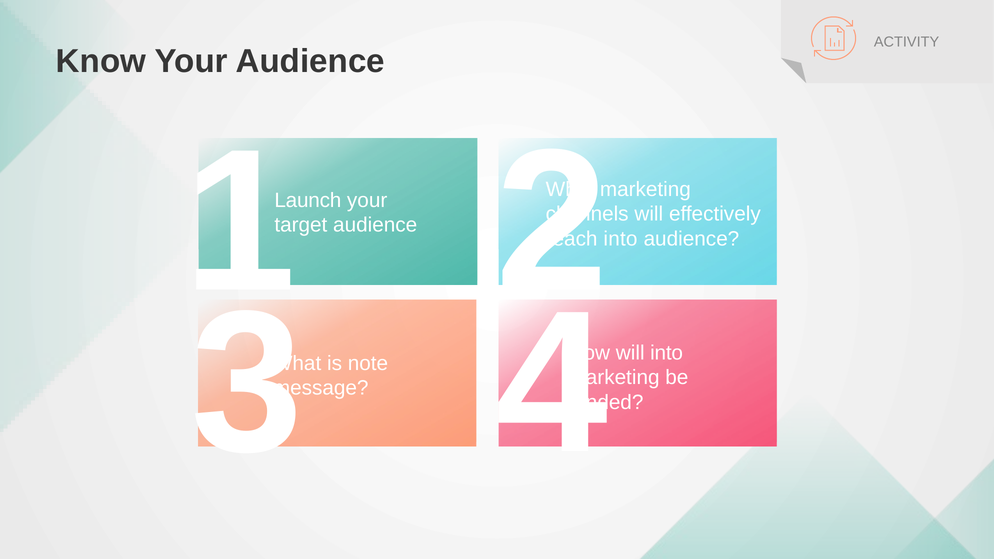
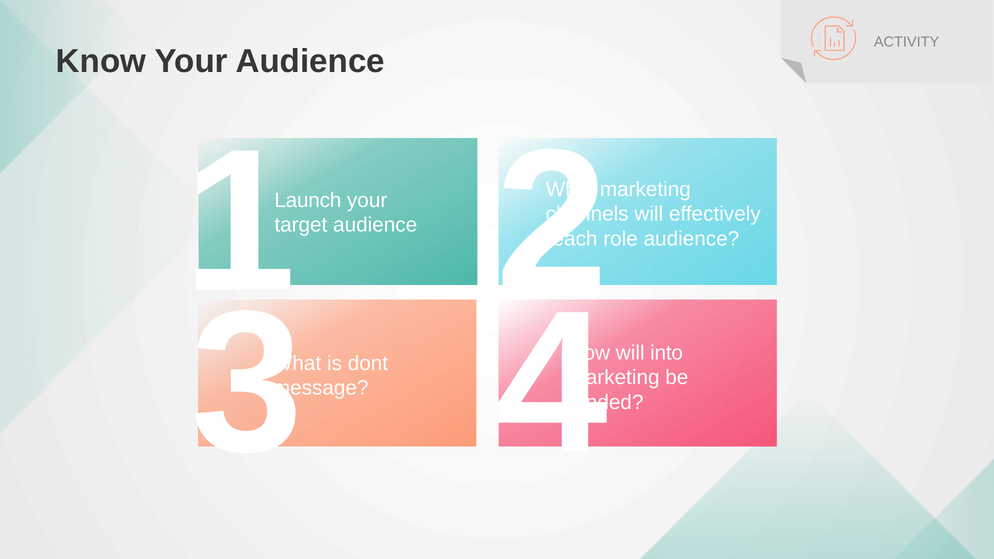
into: into -> role (621, 239)
note: note -> dont (368, 363)
